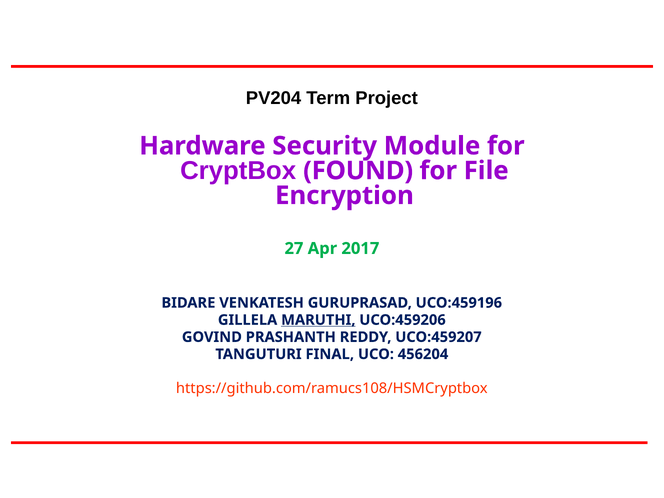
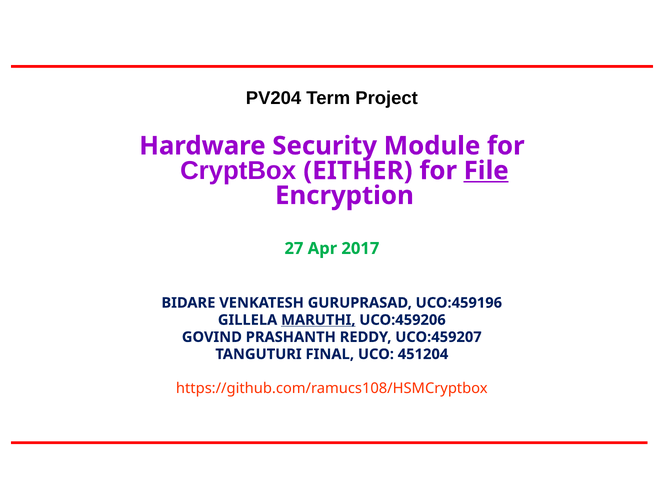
FOUND: FOUND -> EITHER (358, 171)
File underline: none -> present (486, 171)
456204: 456204 -> 451204 (423, 354)
